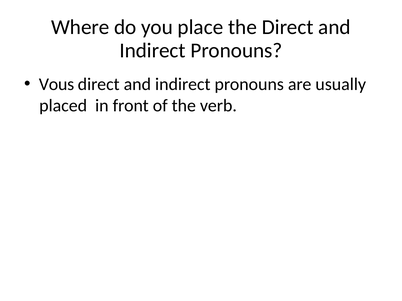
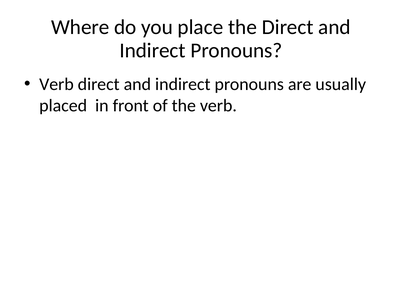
Vous: Vous -> Verb (56, 84)
